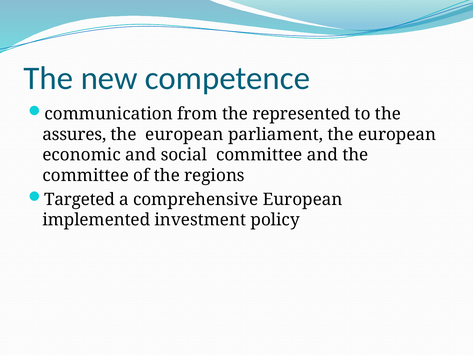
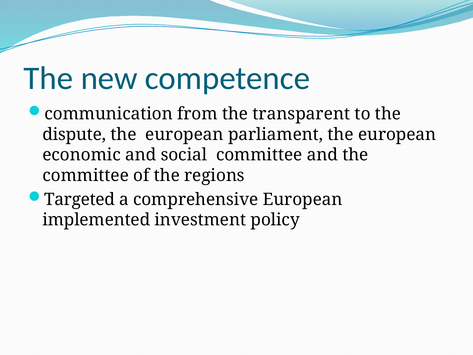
represented: represented -> transparent (301, 114)
assures: assures -> dispute (74, 134)
